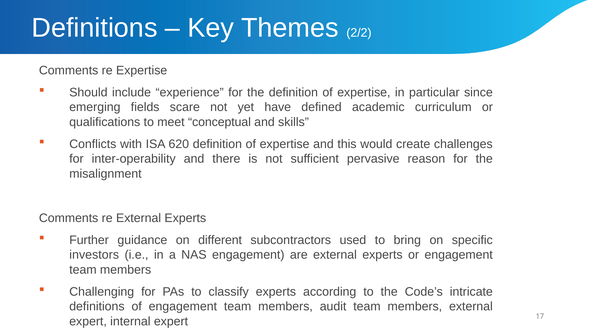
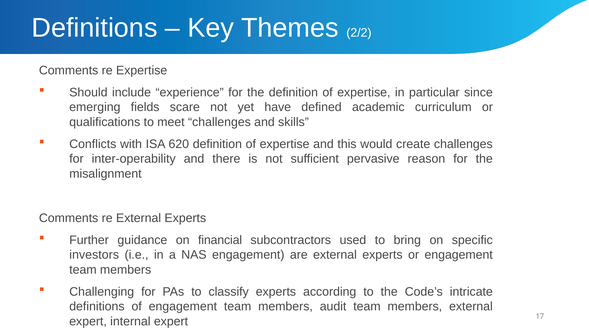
meet conceptual: conceptual -> challenges (219, 122)
on different: different -> financial (220, 240)
